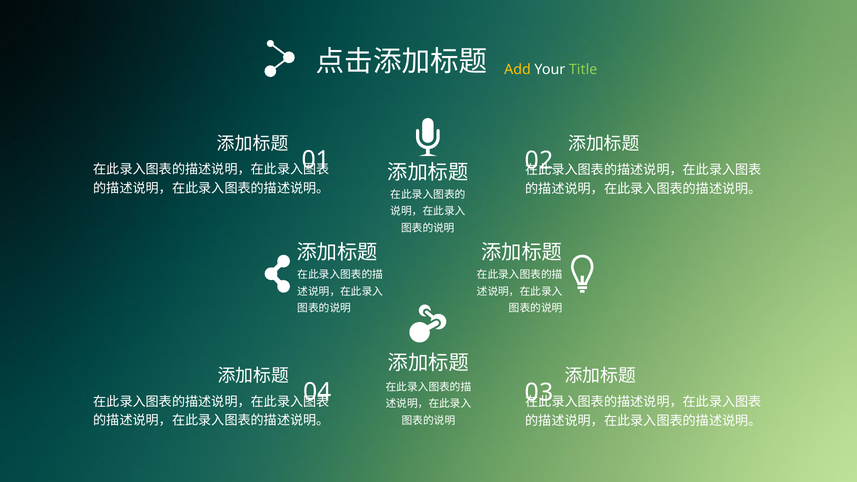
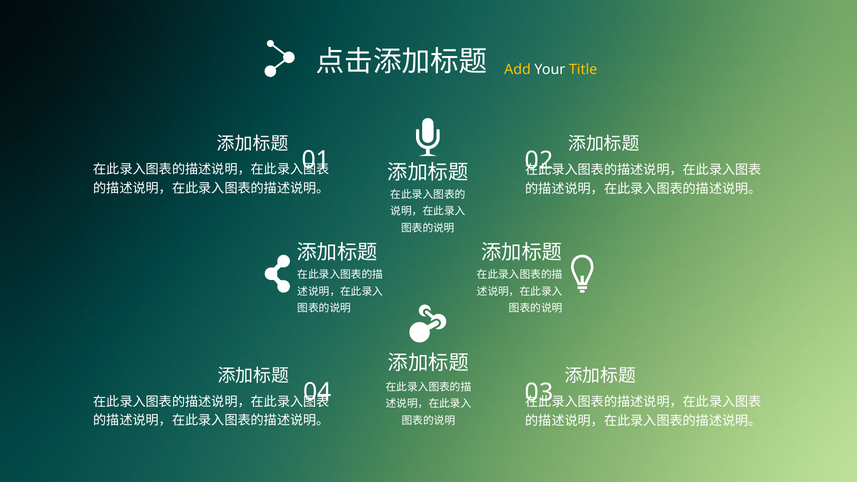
Title colour: light green -> yellow (583, 70)
